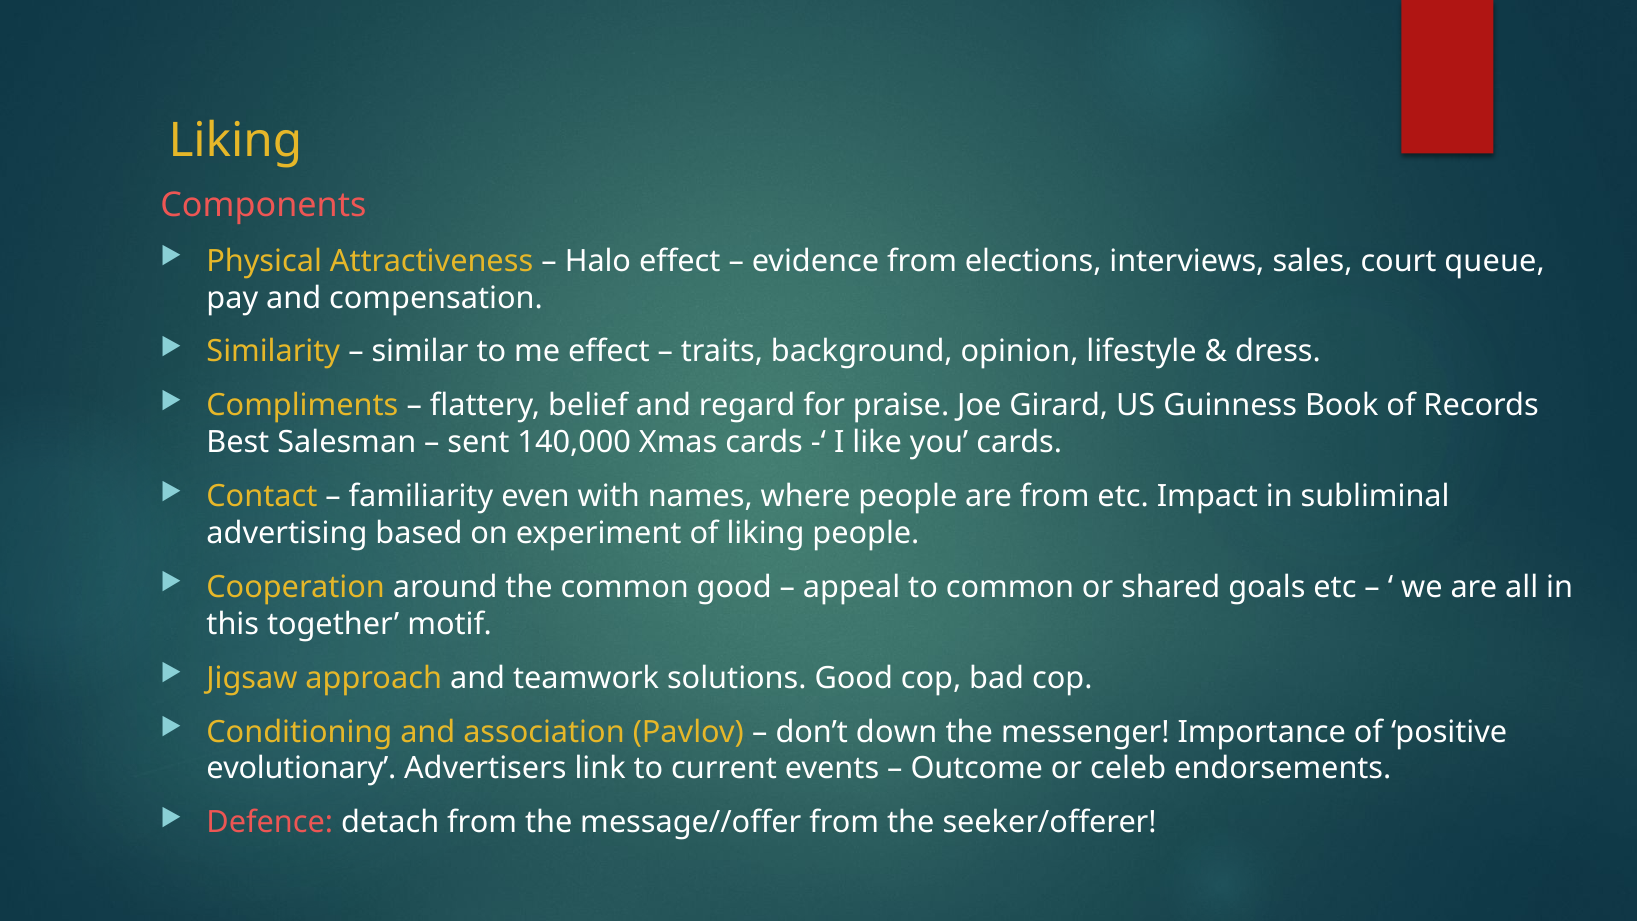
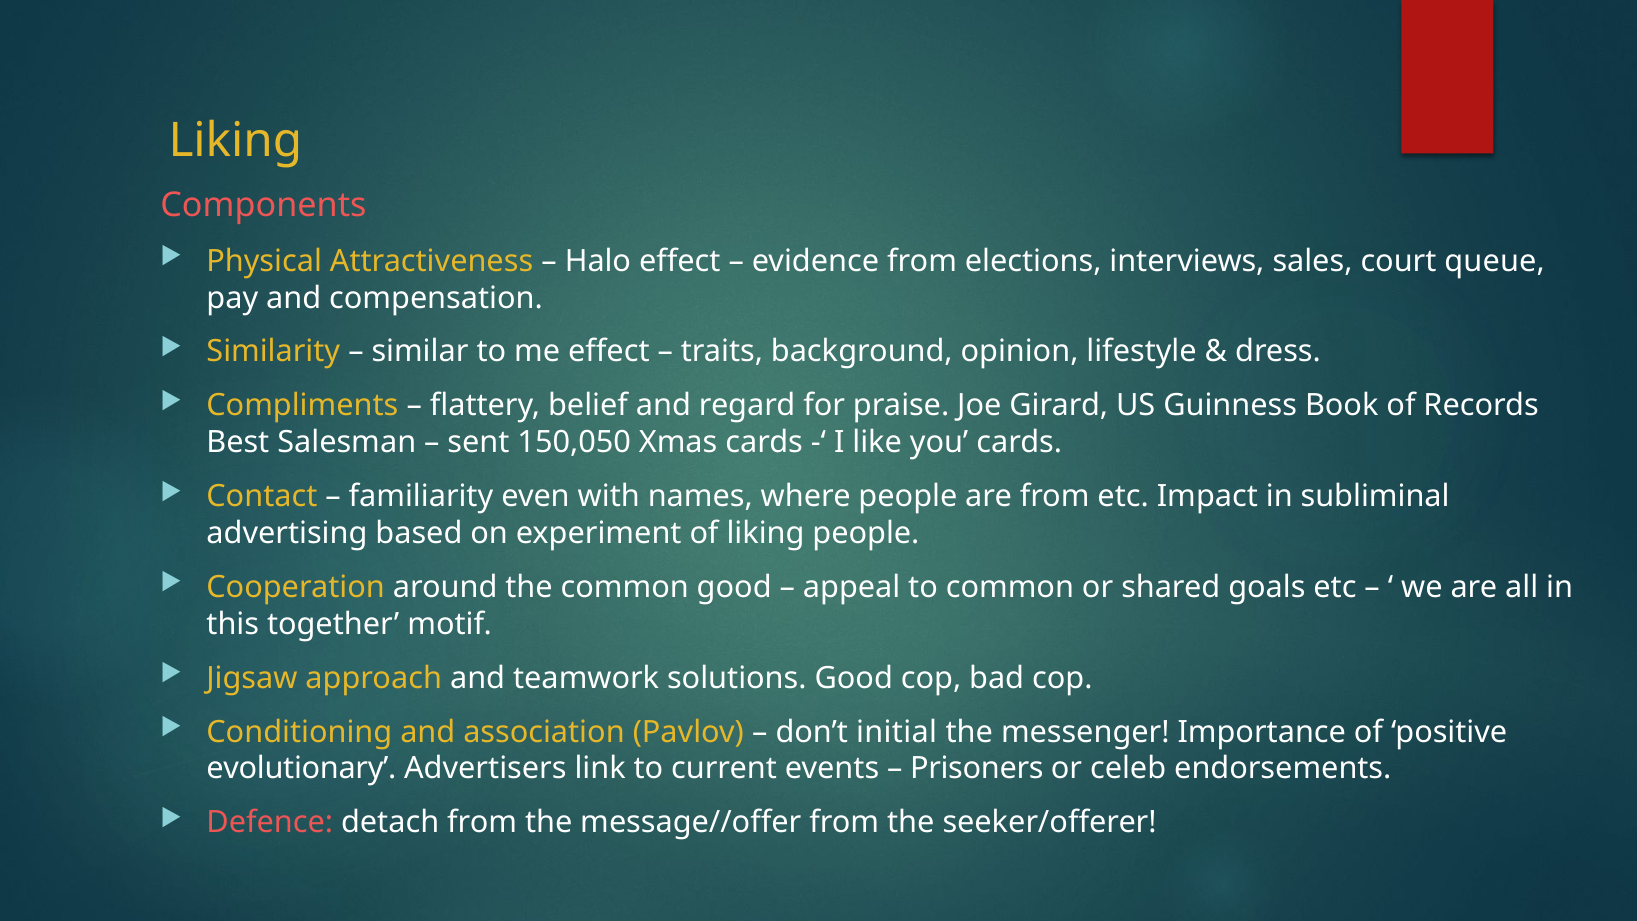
140,000: 140,000 -> 150,050 (574, 442)
down: down -> initial (897, 732)
Outcome: Outcome -> Prisoners (977, 769)
